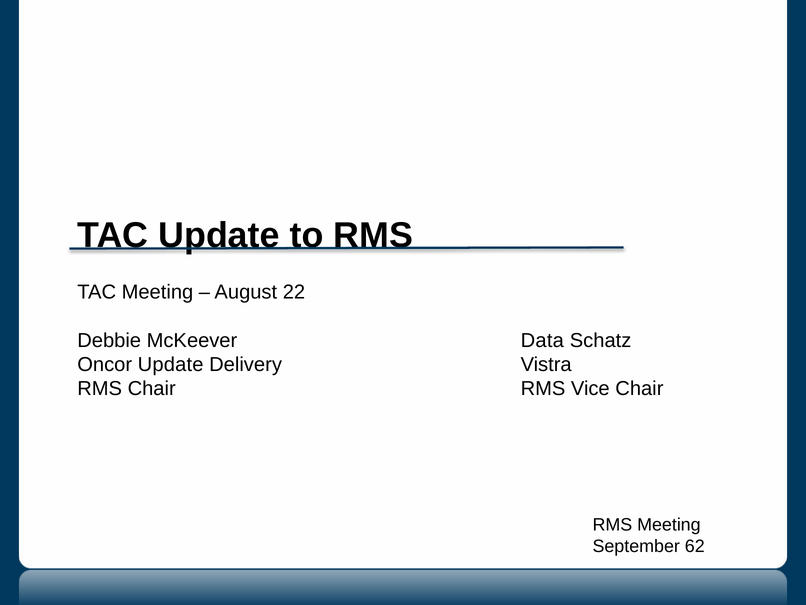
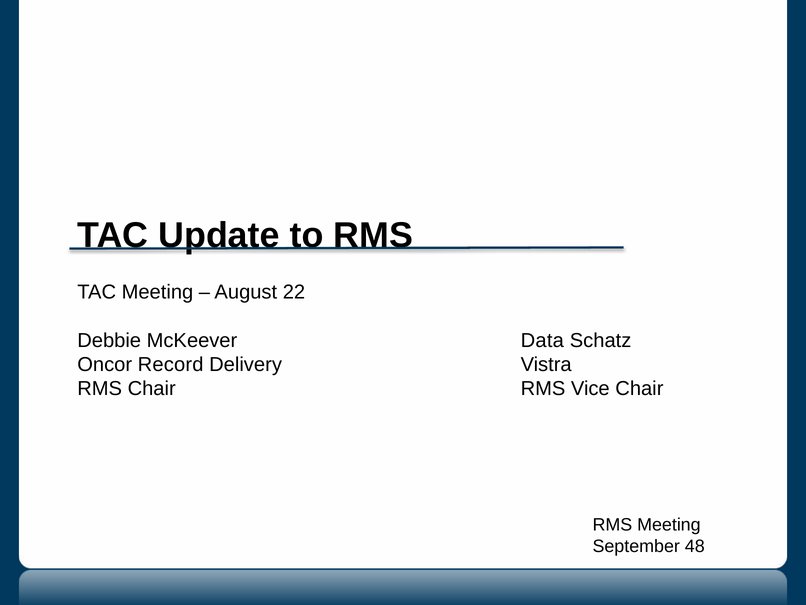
Oncor Update: Update -> Record (171, 364)
62: 62 -> 48 (695, 546)
